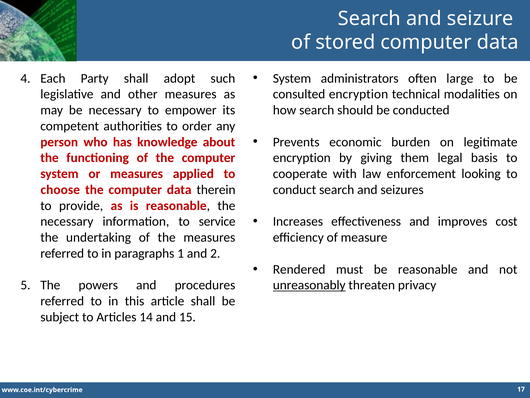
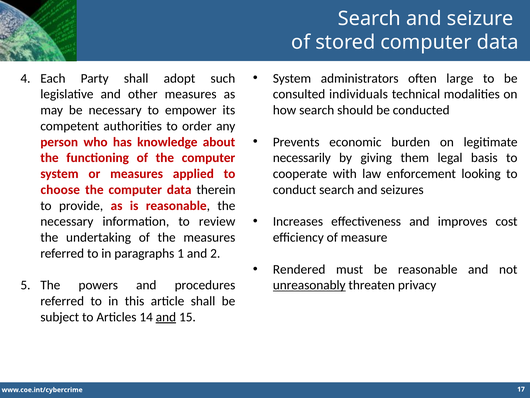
consulted encryption: encryption -> individuals (358, 94)
encryption: encryption -> necessarily (302, 158)
service: service -> review (217, 221)
and underline: none -> present (166, 317)
